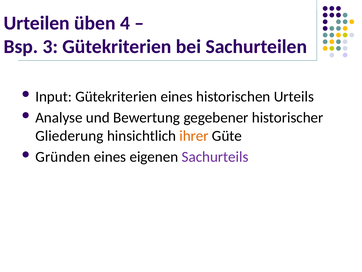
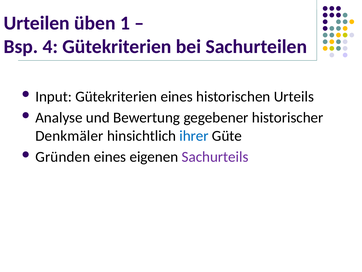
4: 4 -> 1 (125, 23)
3: 3 -> 4 (50, 47)
Gliederung: Gliederung -> Denkmäler (69, 136)
ihrer colour: orange -> blue (194, 136)
